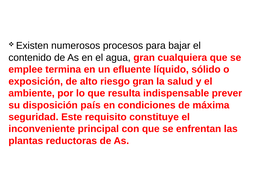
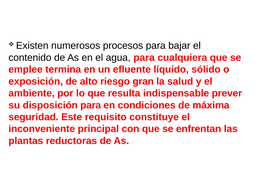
agua gran: gran -> para (144, 58)
disposición país: país -> para (91, 105)
